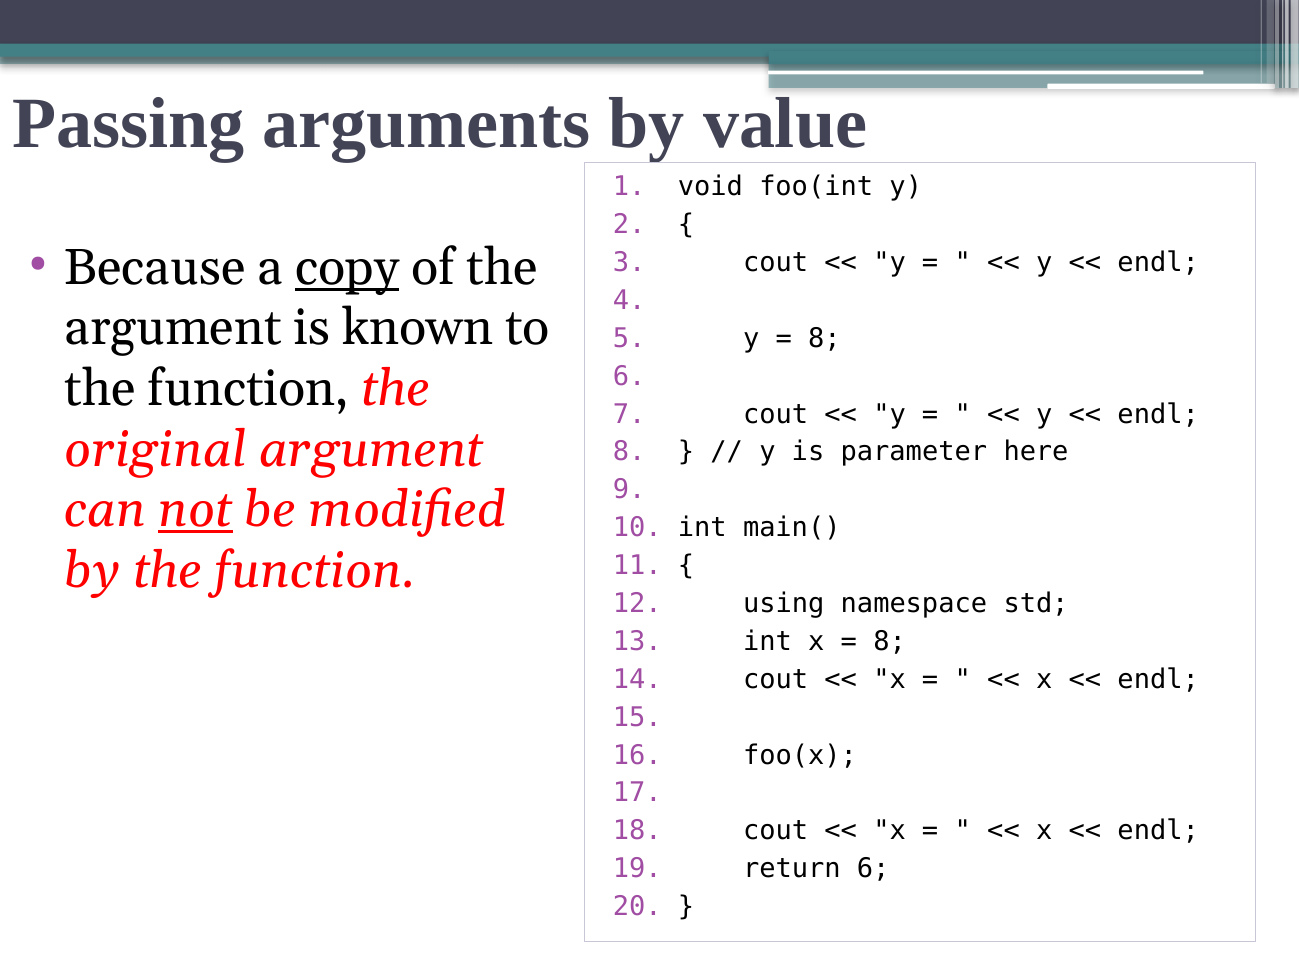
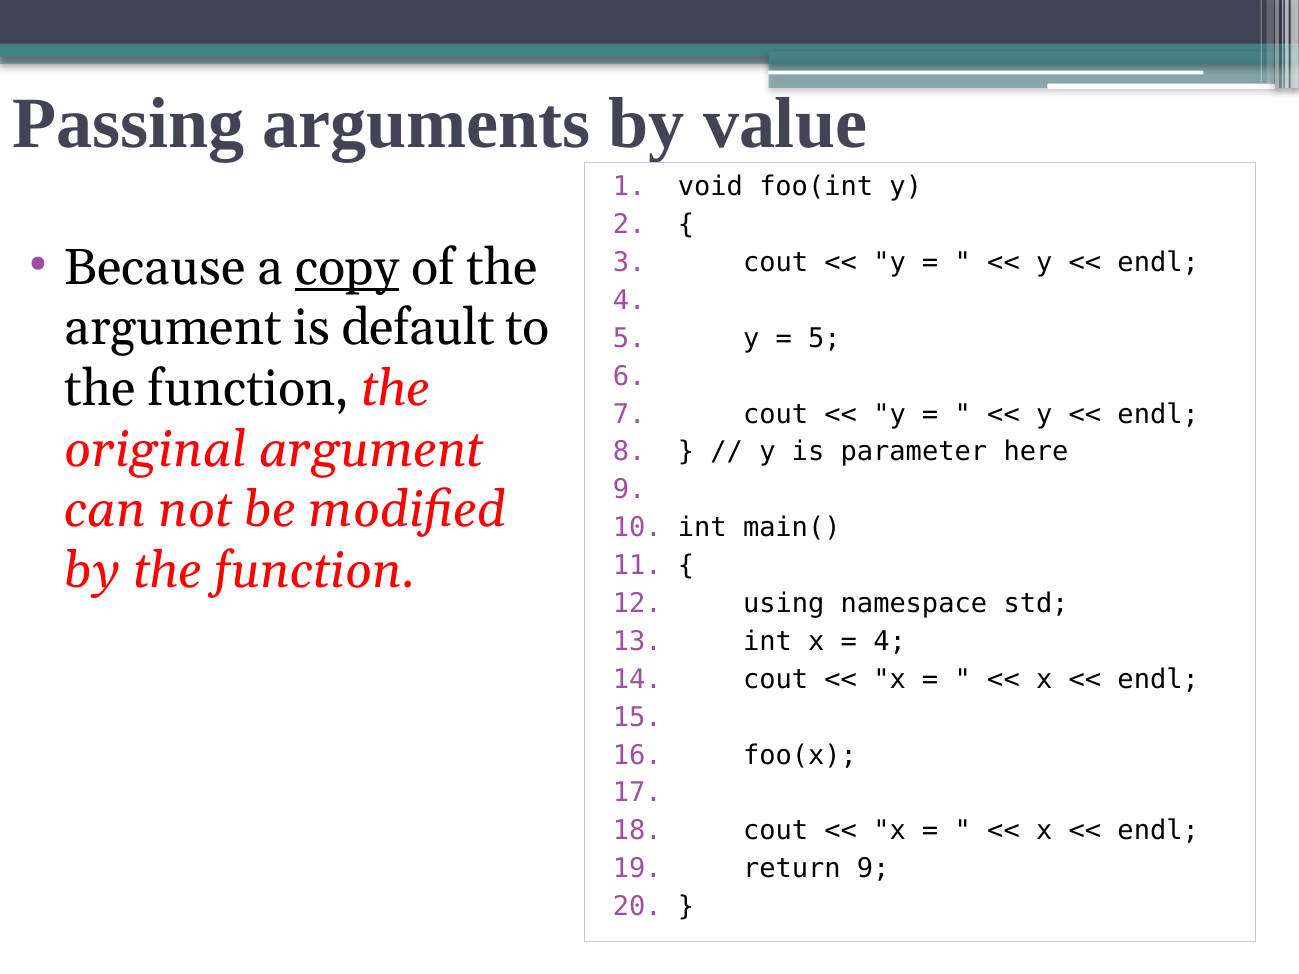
known: known -> default (418, 328)
8: 8 -> 5 (824, 338)
not underline: present -> none (195, 510)
8: 8 -> 4 (890, 642)
return 6: 6 -> 9 (873, 869)
